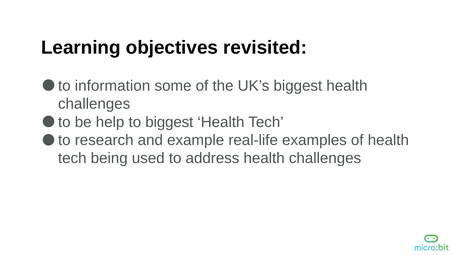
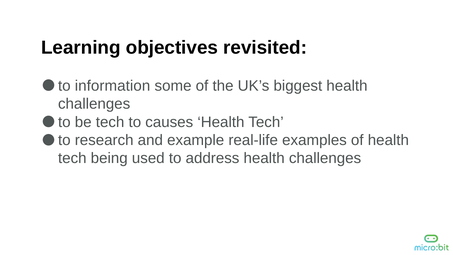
be help: help -> tech (110, 122)
to biggest: biggest -> causes (169, 122)
